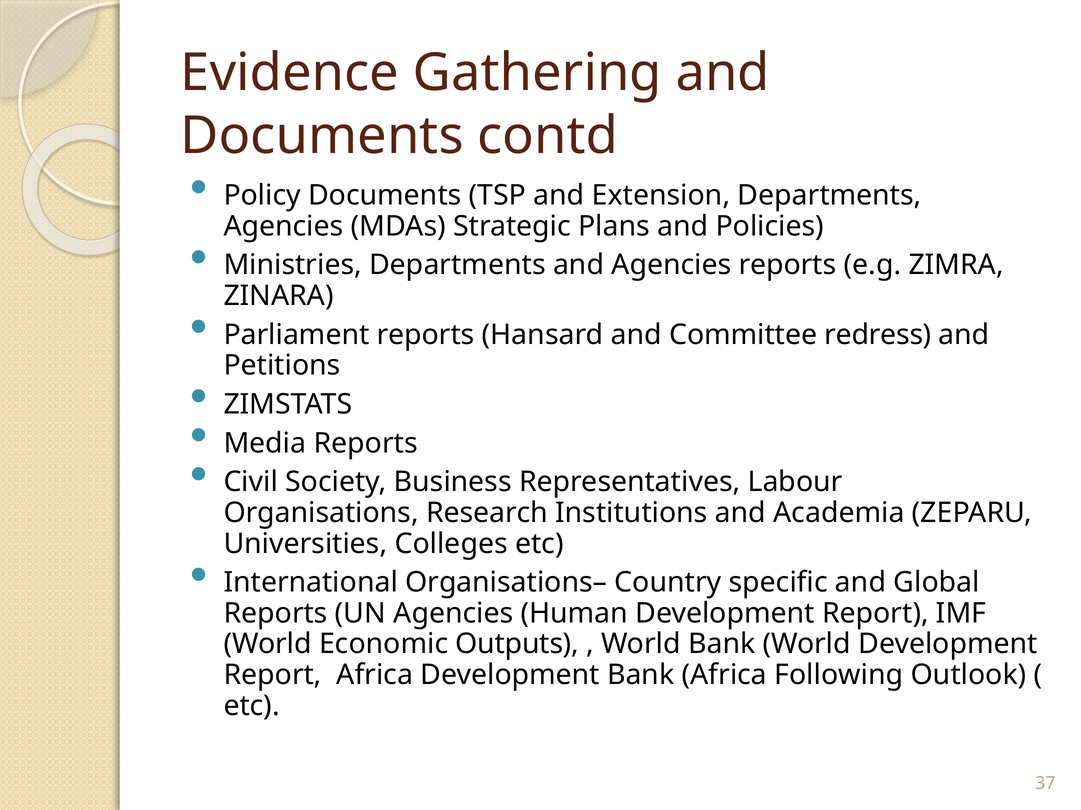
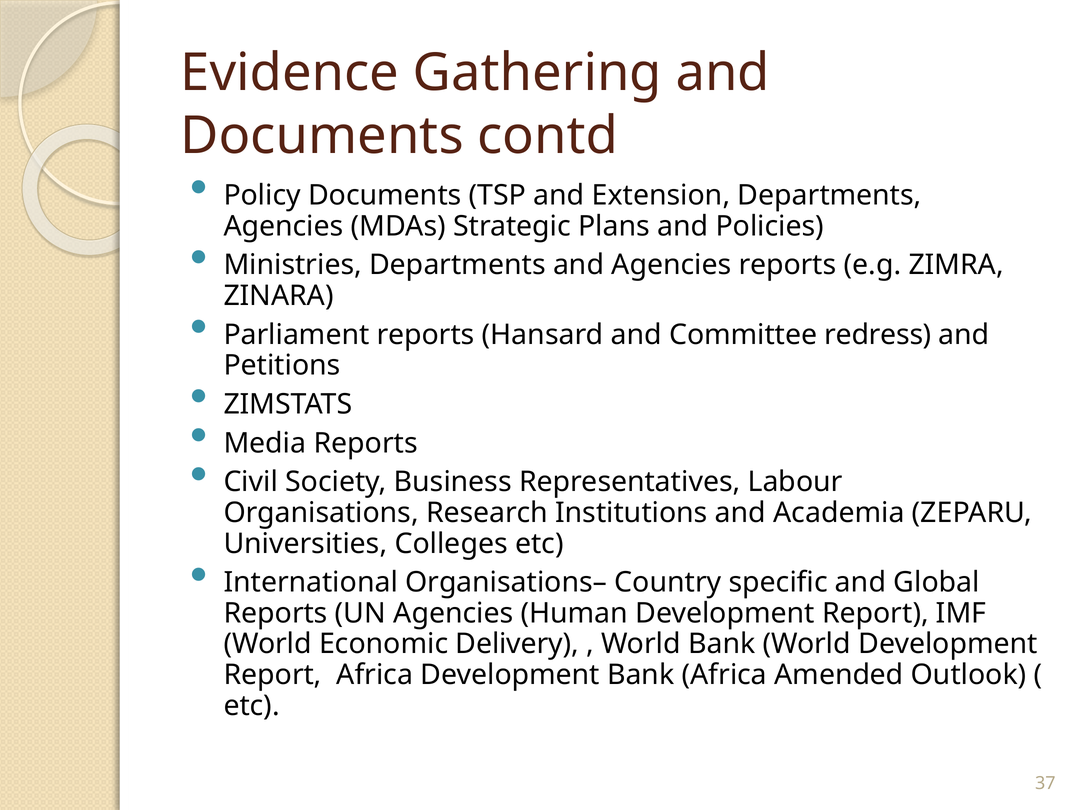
Outputs: Outputs -> Delivery (517, 645)
Following: Following -> Amended (839, 675)
